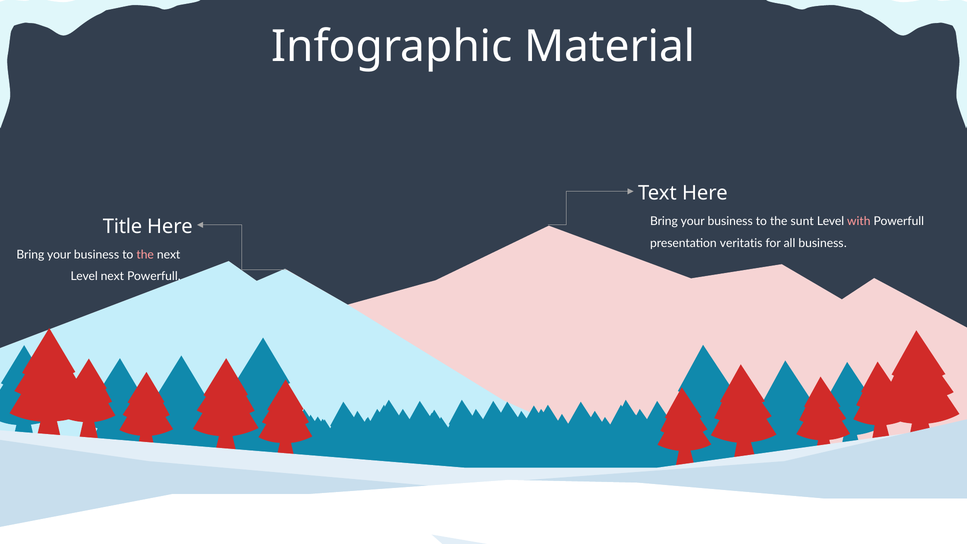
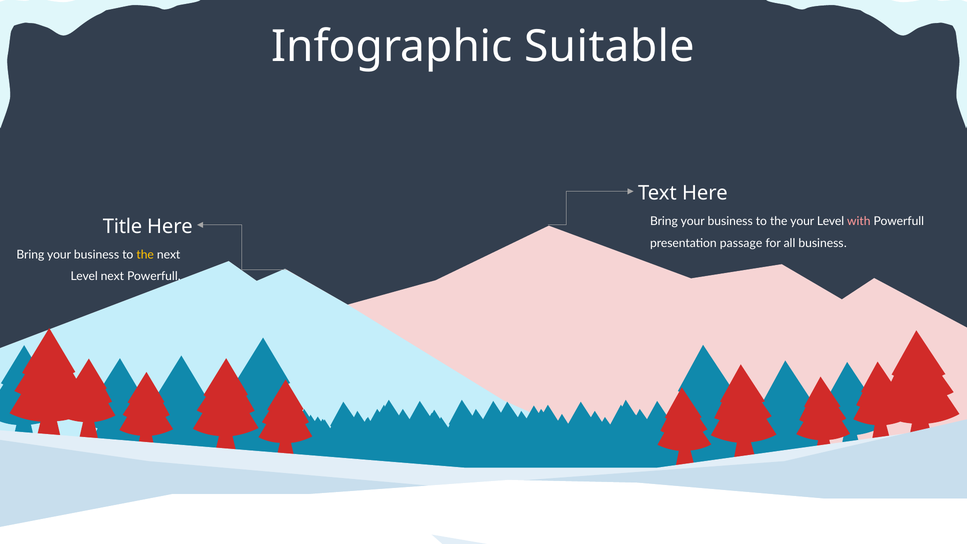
Material: Material -> Suitable (609, 47)
the sunt: sunt -> your (802, 221)
veritatis: veritatis -> passage (741, 243)
the colour: pink -> yellow (145, 255)
